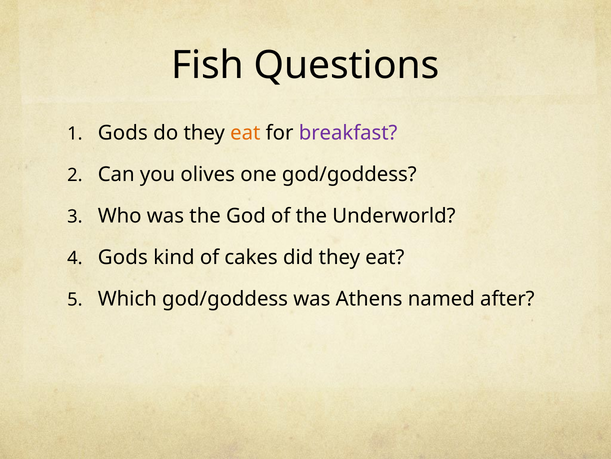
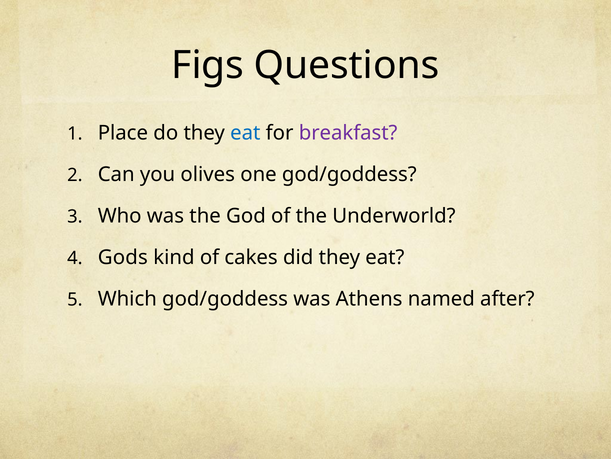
Fish: Fish -> Figs (208, 65)
Gods: Gods -> Place (123, 133)
eat colour: orange -> blue (245, 133)
